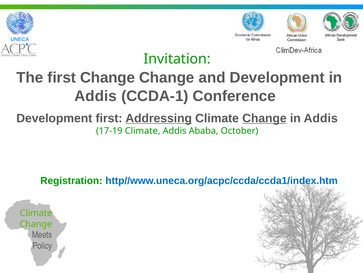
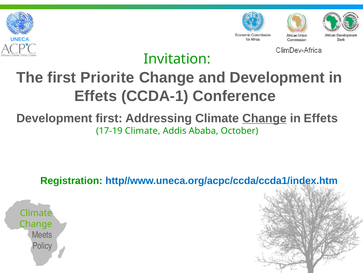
first Change: Change -> Priorite (107, 77)
Addis: Addis -> Effets (96, 96)
Addressing underline: present -> none (159, 118)
Addis: Addis -> Effets (321, 118)
